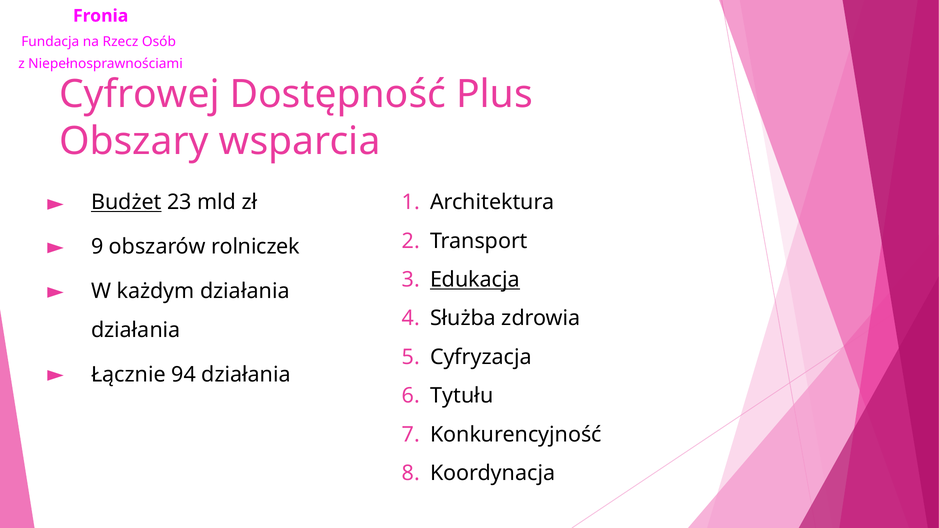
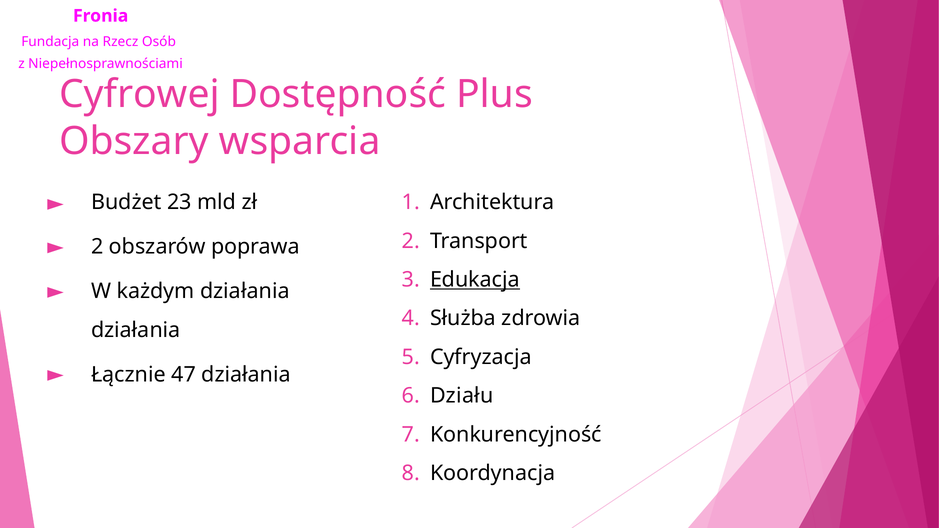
Budżet underline: present -> none (126, 202)
9: 9 -> 2 (97, 247)
rolniczek: rolniczek -> poprawa (255, 247)
94: 94 -> 47 (184, 375)
Tytułu: Tytułu -> Działu (462, 396)
